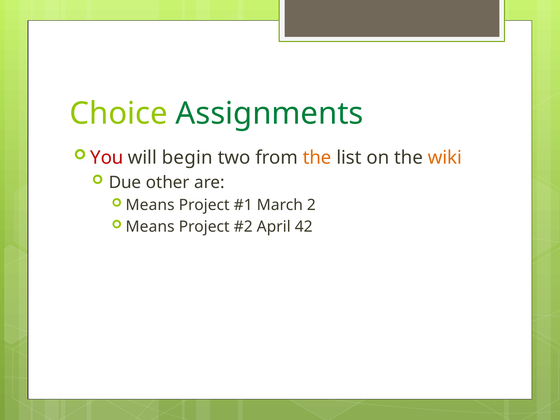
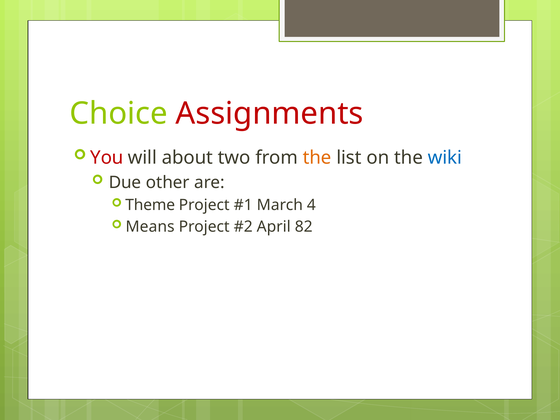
Assignments colour: green -> red (270, 114)
begin: begin -> about (187, 158)
wiki colour: orange -> blue (445, 158)
Means: Means -> Theme (150, 205)
2: 2 -> 4 (311, 205)
42: 42 -> 82 (304, 227)
